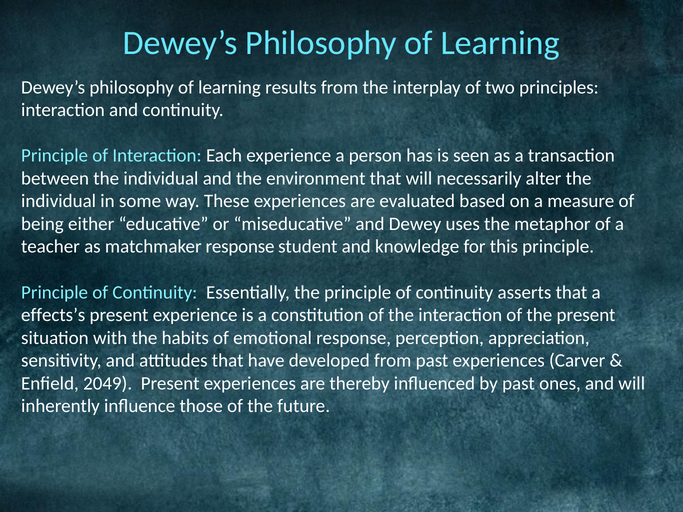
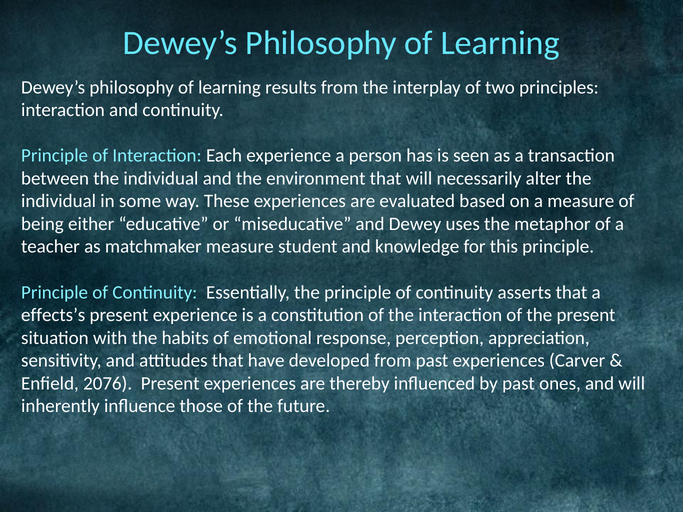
matchmaker response: response -> measure (240, 247)
2049: 2049 -> 2076 (108, 384)
